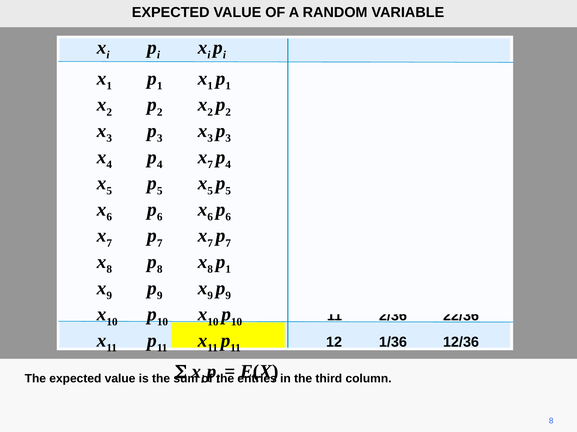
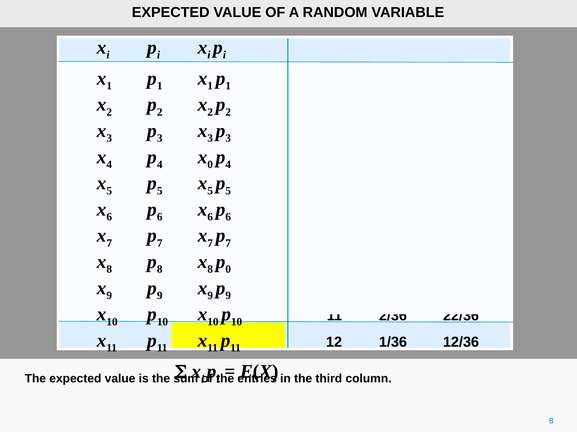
7: 7 -> 0 (210, 165)
1: 1 -> 0 (228, 270)
